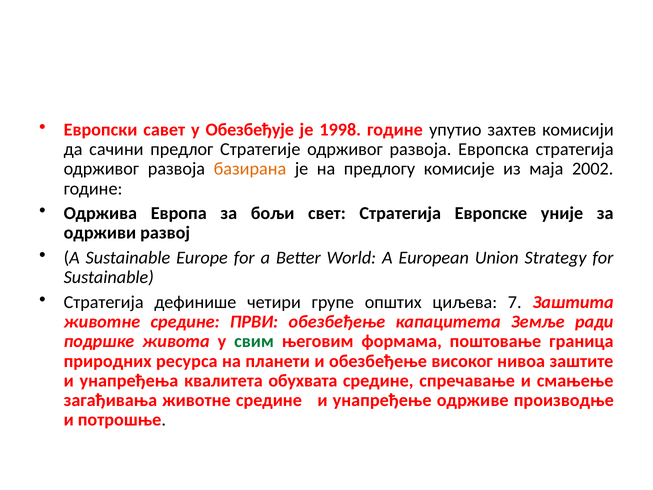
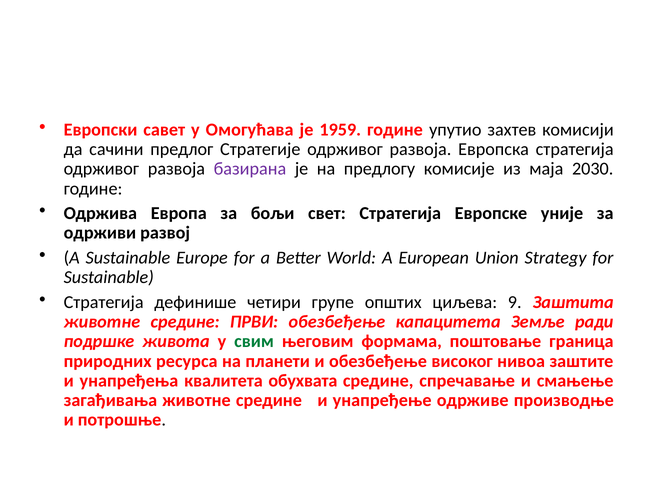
Обезбеђује: Обезбеђује -> Омогућава (250, 130)
1998: 1998 -> 1959 (340, 130)
базирана colour: orange -> purple (250, 169)
2002: 2002 -> 2030 (593, 169)
7: 7 -> 9 (515, 302)
